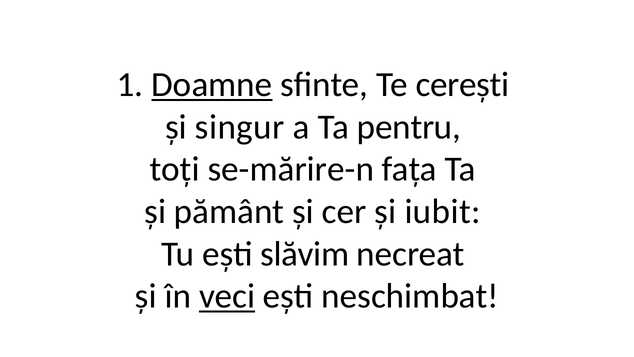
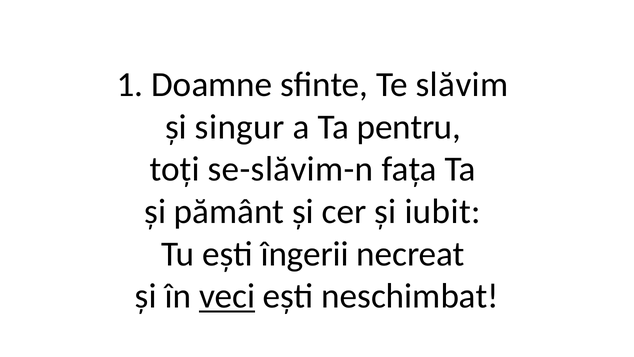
Doamne underline: present -> none (212, 85)
cerești: cerești -> slăvim (462, 85)
se-mărire-n: se-mărire-n -> se-slăvim-n (291, 169)
slăvim: slăvim -> îngerii (305, 254)
